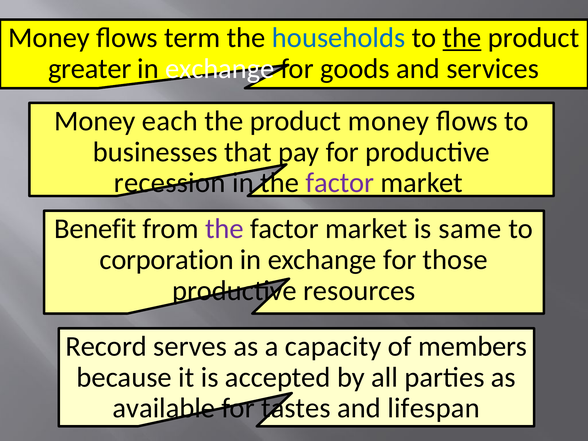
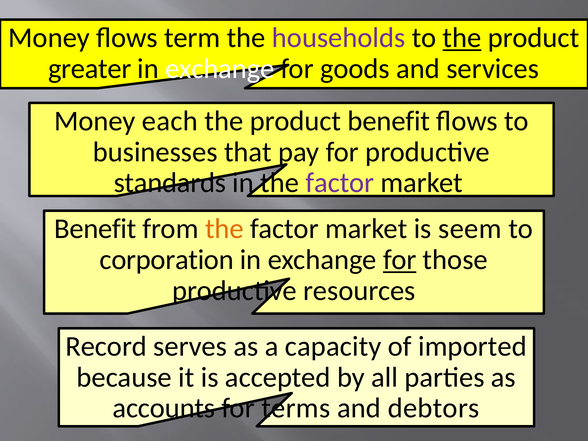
households colour: blue -> purple (339, 38)
product money: money -> benefit (389, 121)
recession: recession -> standards (170, 183)
the colour: purple -> orange (224, 229)
same: same -> seem (470, 229)
for underline: none -> present (400, 260)
members: members -> imported (472, 346)
available: available -> accounts (164, 408)
tastes: tastes -> terms (296, 408)
lifespan: lifespan -> debtors (434, 408)
